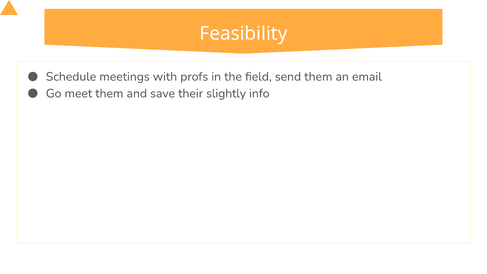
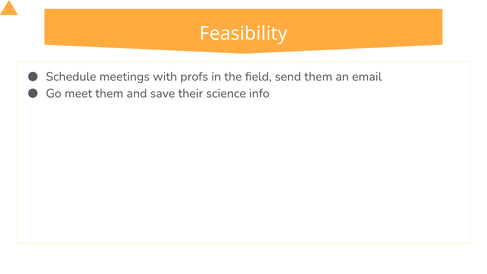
slightly: slightly -> science (226, 93)
